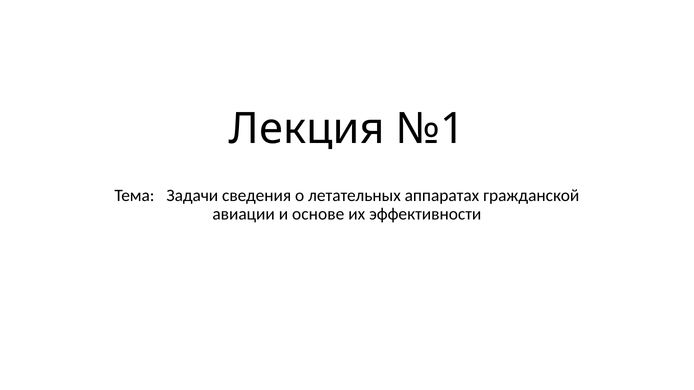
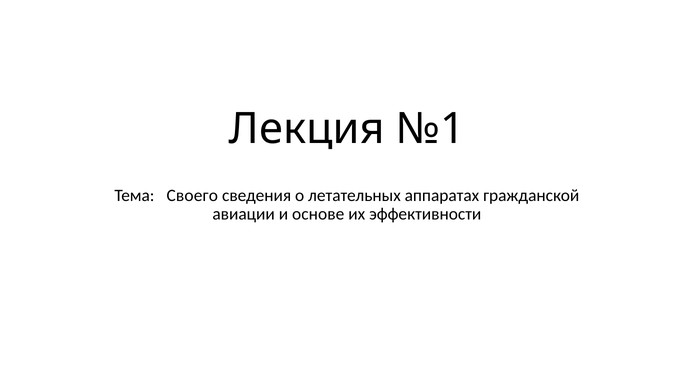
Задачи: Задачи -> Своего (192, 196)
